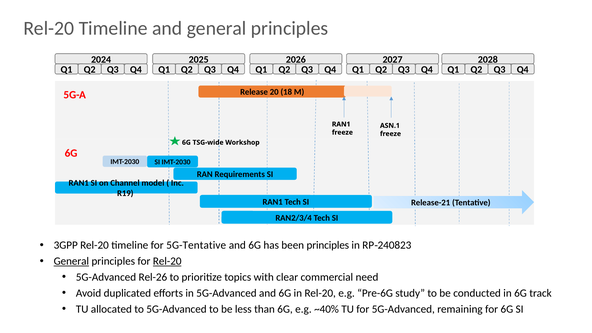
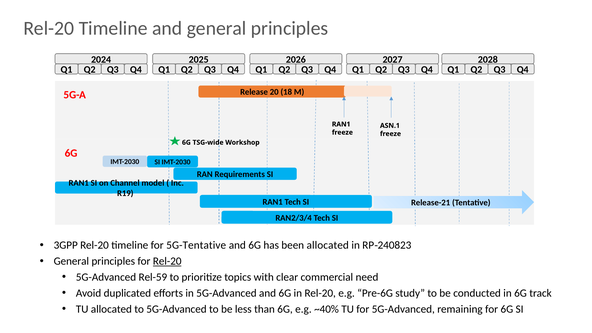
been principles: principles -> allocated (328, 245)
General underline: present -> none (71, 261)
Rel-26: Rel-26 -> Rel-59 (153, 277)
